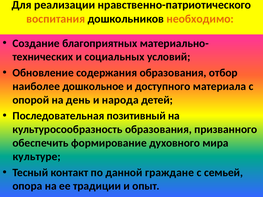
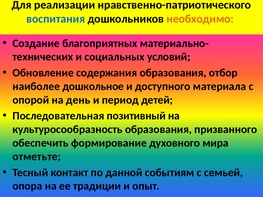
воспитания colour: orange -> blue (56, 19)
народа: народа -> период (120, 100)
культуре: культуре -> отметьте (37, 157)
граждане: граждане -> событиям (170, 173)
